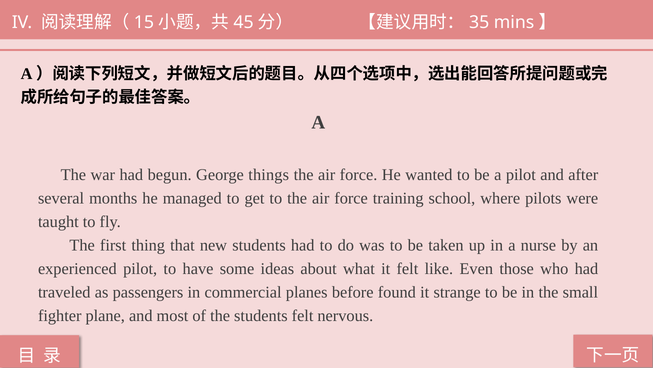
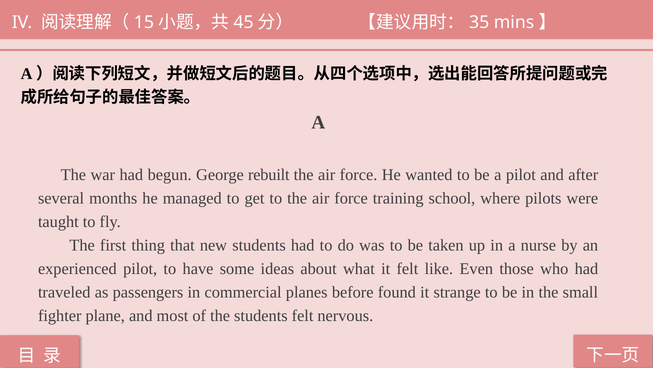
things: things -> rebuilt (269, 174)
